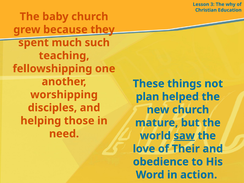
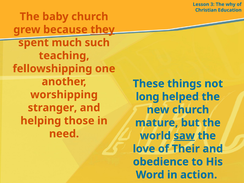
they underline: none -> present (103, 30)
plan: plan -> long (148, 97)
disciples: disciples -> stranger (52, 108)
